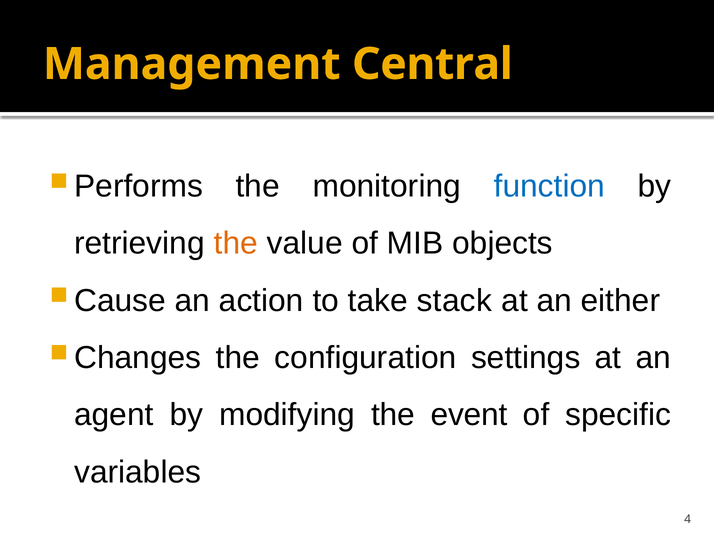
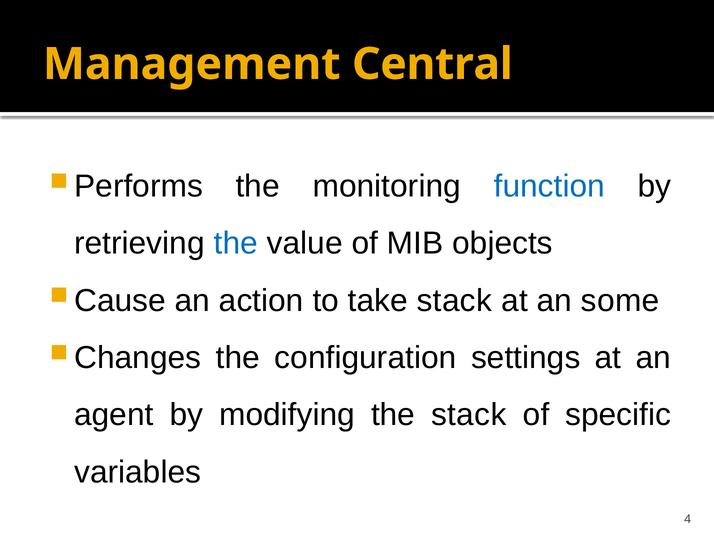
the colour: orange -> blue (236, 243)
either: either -> some (620, 300)
the event: event -> stack (469, 415)
